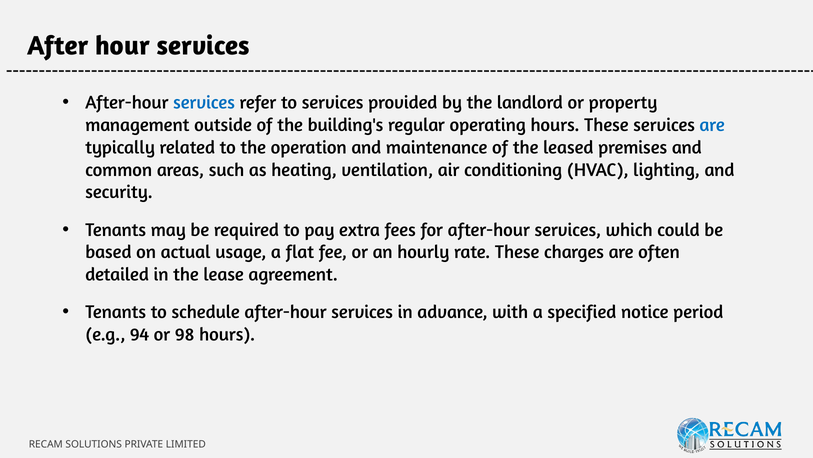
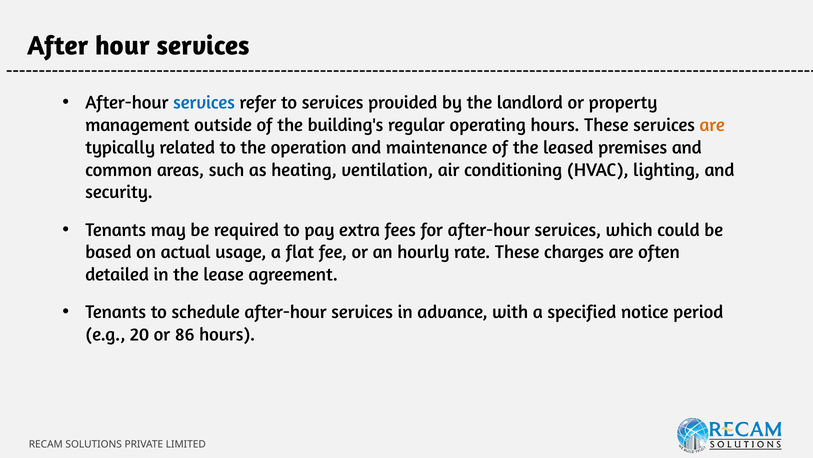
are colour: blue -> orange (712, 125)
94: 94 -> 20 (140, 334)
98: 98 -> 86 (185, 334)
